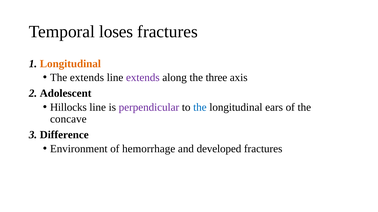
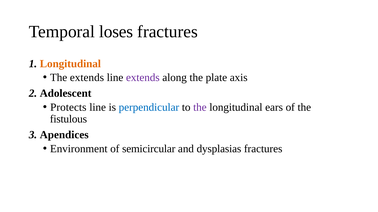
three: three -> plate (216, 78)
Hillocks: Hillocks -> Protects (68, 108)
perpendicular colour: purple -> blue (149, 108)
the colour: blue -> purple (200, 108)
concave: concave -> fistulous (68, 119)
Difference: Difference -> Apendices (64, 135)
hemorrhage: hemorrhage -> semicircular (149, 149)
developed: developed -> dysplasias (219, 149)
